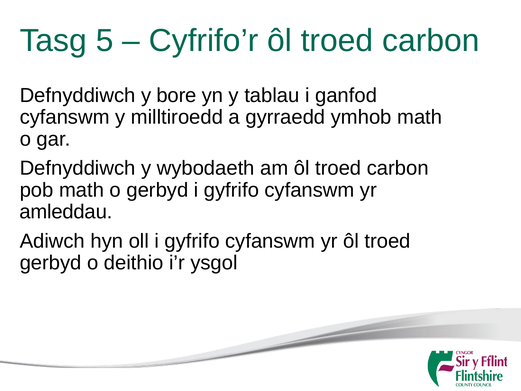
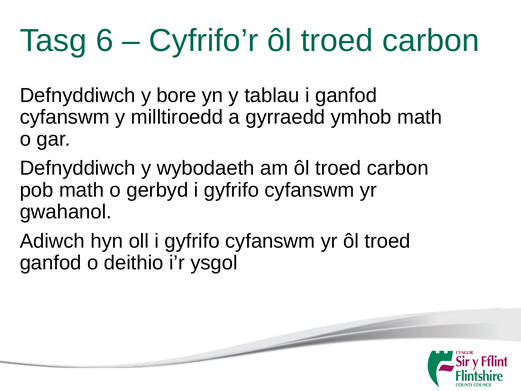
5: 5 -> 6 (105, 40)
amleddau: amleddau -> gwahanol (66, 212)
gerbyd: gerbyd -> ganfod (51, 263)
